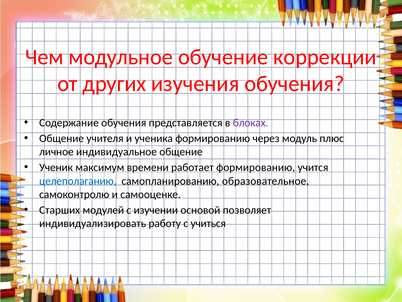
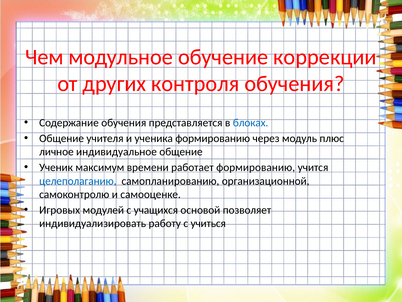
изучения: изучения -> контроля (195, 84)
блоках colour: purple -> blue (251, 123)
образовательное: образовательное -> организационной (266, 181)
Старших: Старших -> Игровых (60, 210)
изучении: изучении -> учащихся (156, 210)
